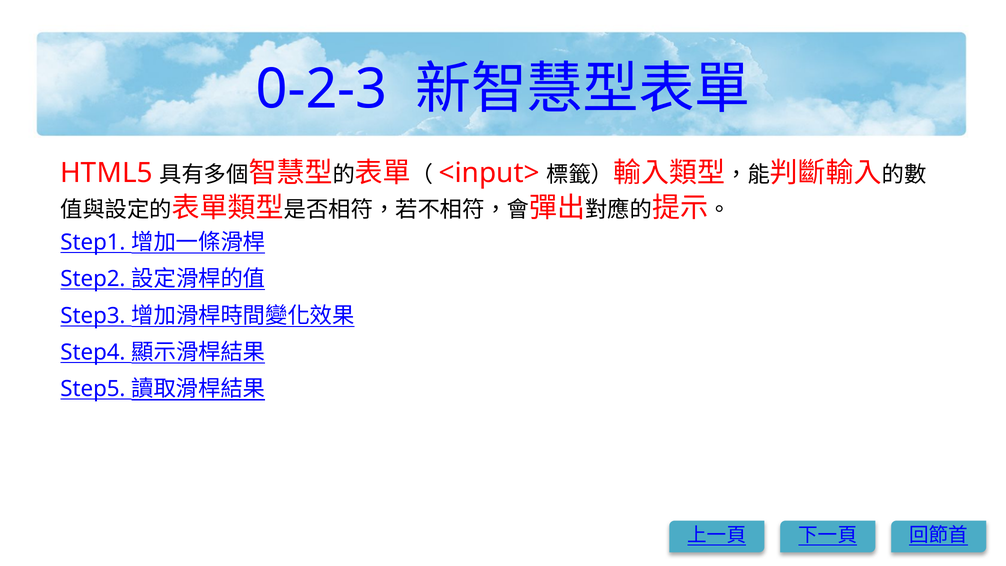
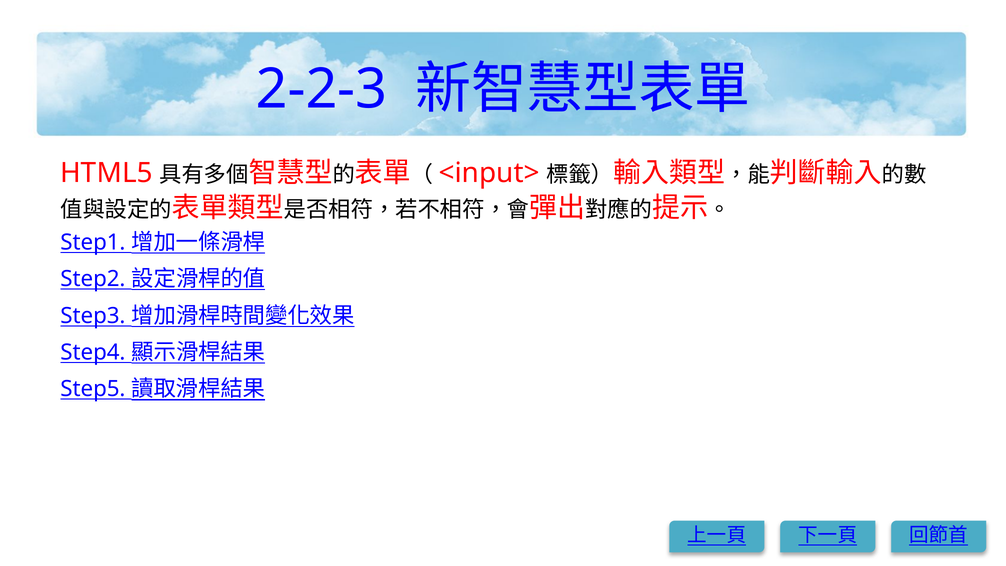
0-2-3: 0-2-3 -> 2-2-3 (322, 90)
